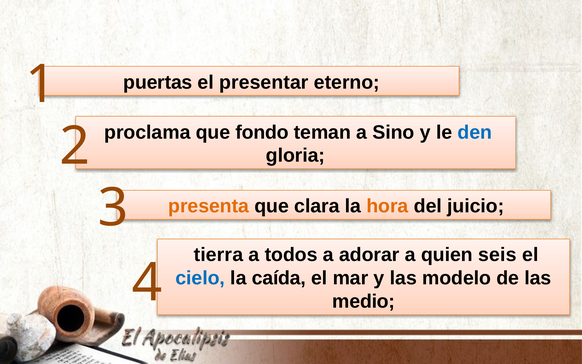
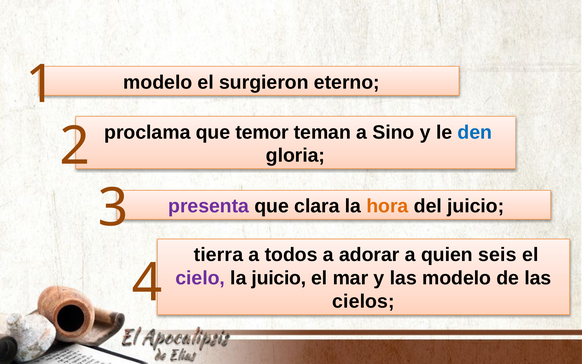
puertas: puertas -> modelo (158, 82)
presentar: presentar -> surgieron (264, 82)
fondo: fondo -> temor (262, 132)
presenta colour: orange -> purple (209, 206)
cielo colour: blue -> purple (200, 278)
la caída: caída -> juicio (279, 278)
medio: medio -> cielos (363, 301)
